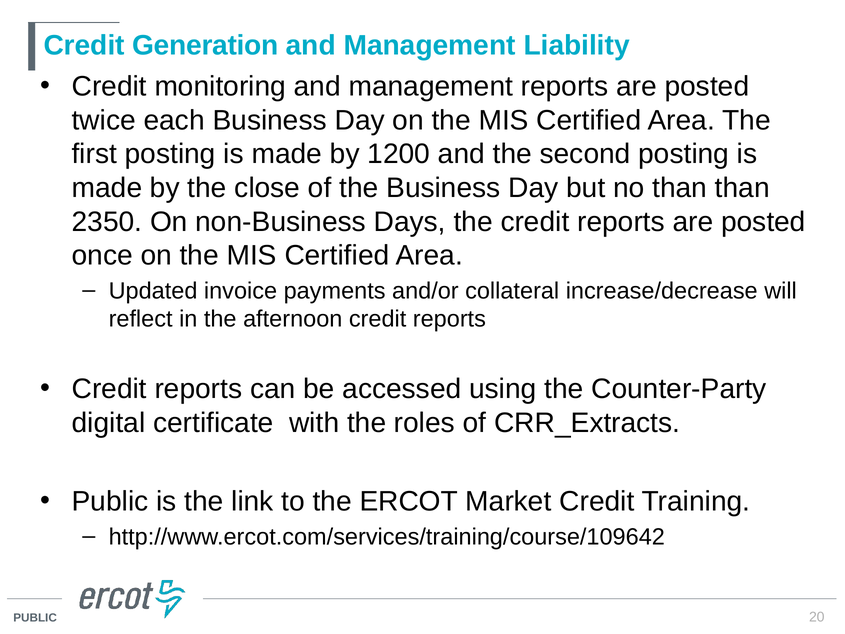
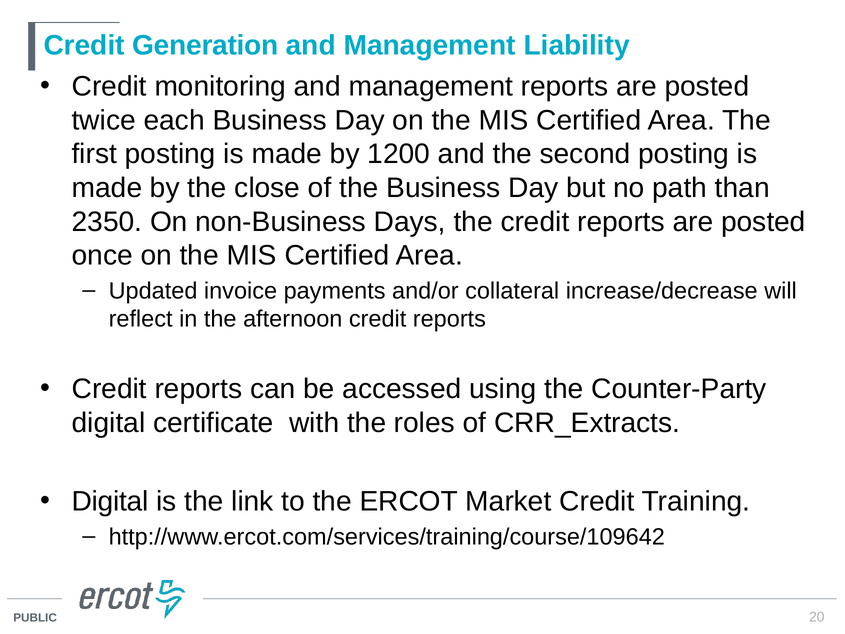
no than: than -> path (680, 188)
Public: Public -> Digital (110, 501)
